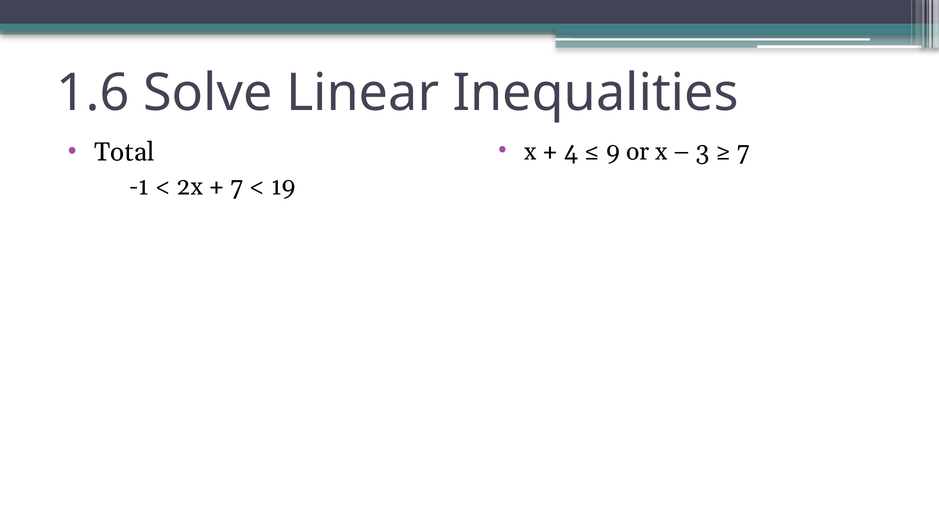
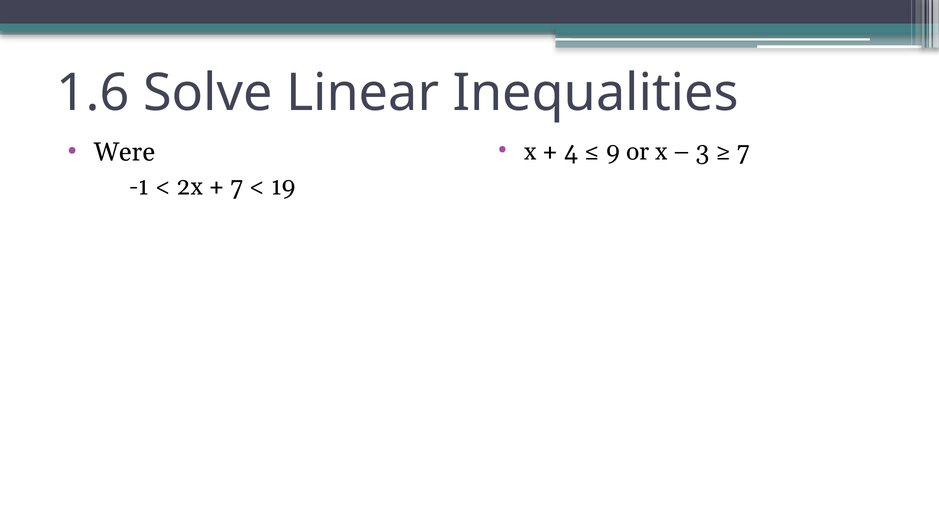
Total: Total -> Were (125, 152)
